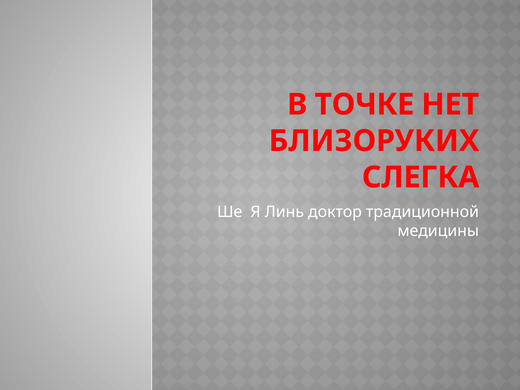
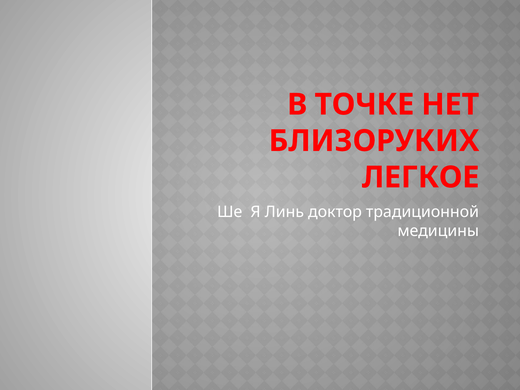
СЛЕГКА: СЛЕГКА -> ЛЕГКОЕ (421, 177)
